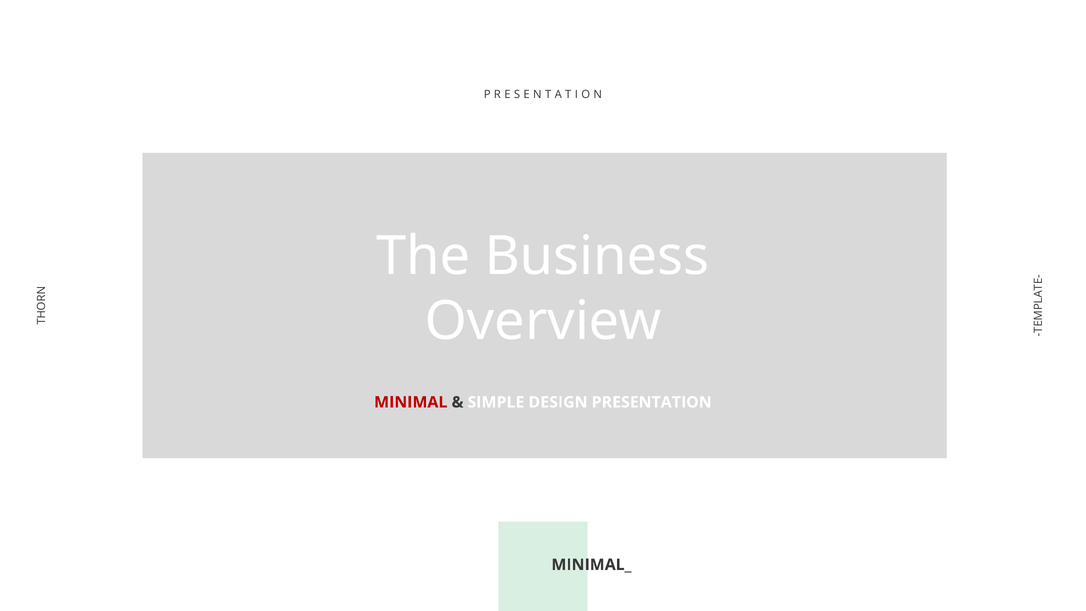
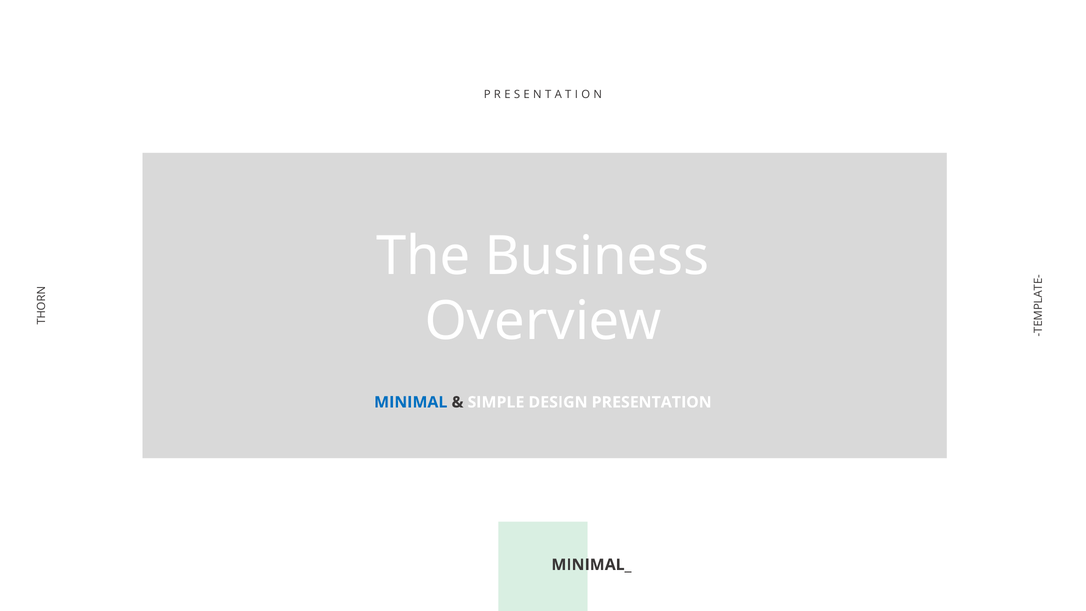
MINIMAL colour: red -> blue (411, 402)
